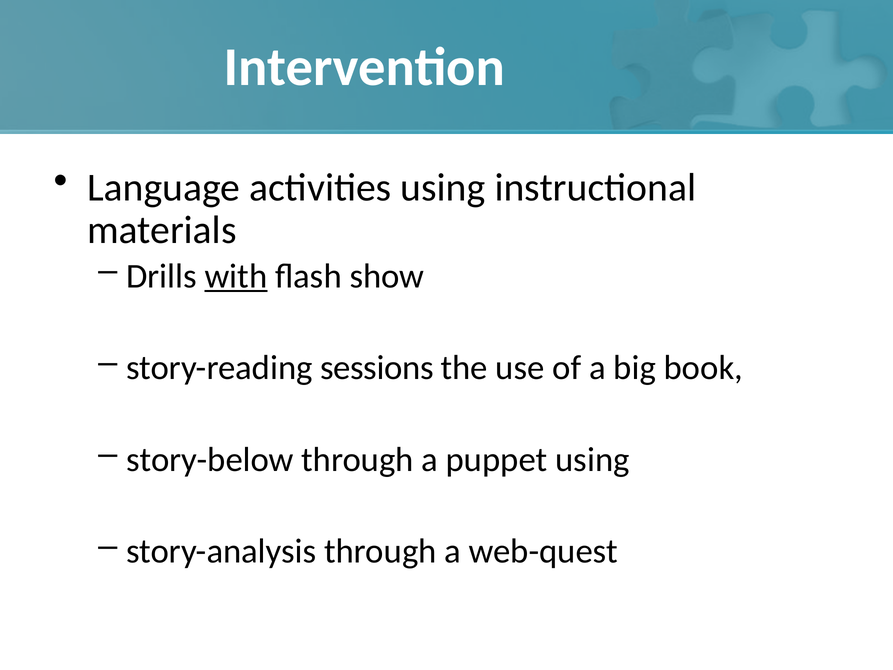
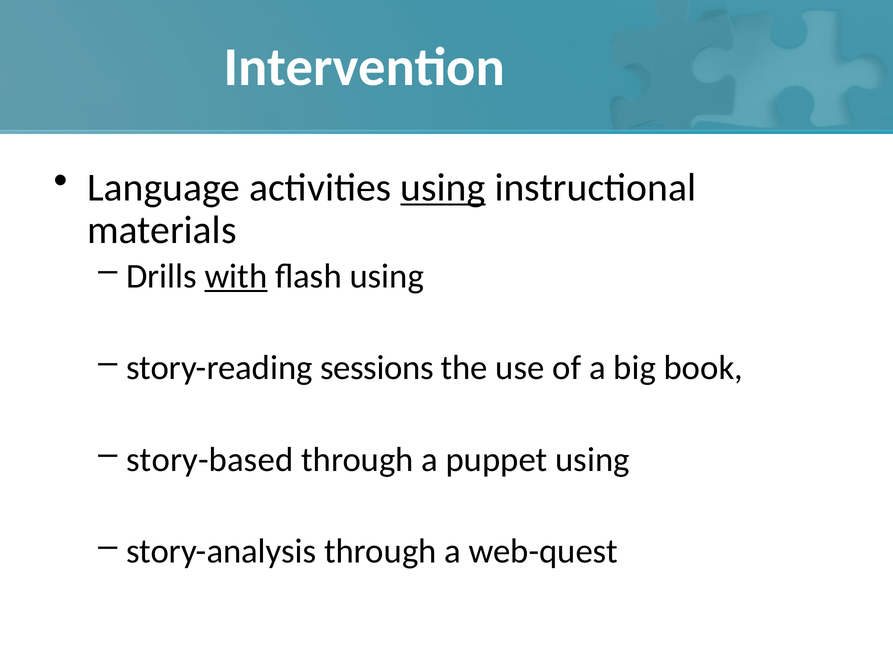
using underline: none -> present (443, 187)
flash show: show -> using (387, 276)
story-below: story-below -> story-based (210, 460)
